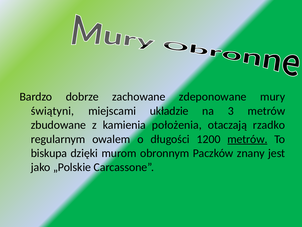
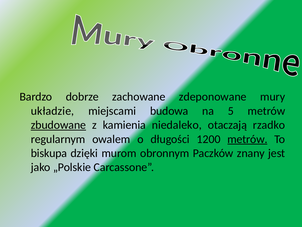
świątyni: świątyni -> układzie (53, 111)
układzie: układzie -> budowa (169, 111)
3: 3 -> 5 (231, 111)
zbudowane underline: none -> present (58, 125)
położenia: położenia -> niedaleko (177, 125)
